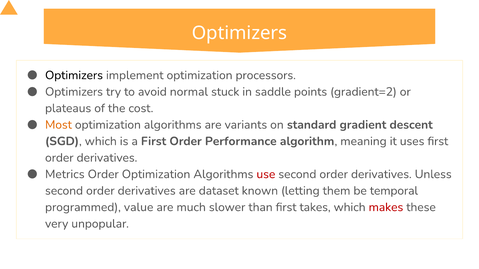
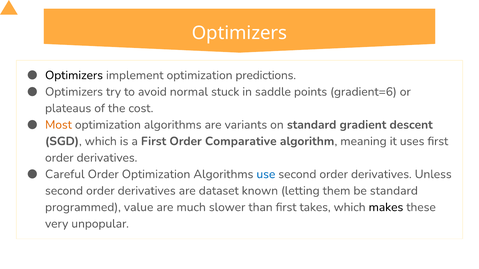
processors: processors -> predictions (266, 75)
gradient=2: gradient=2 -> gradient=6 (363, 92)
Performance: Performance -> Comparative (241, 141)
Metrics: Metrics -> Careful (65, 174)
use colour: red -> blue (266, 174)
be temporal: temporal -> standard (394, 191)
makes colour: red -> black (386, 207)
